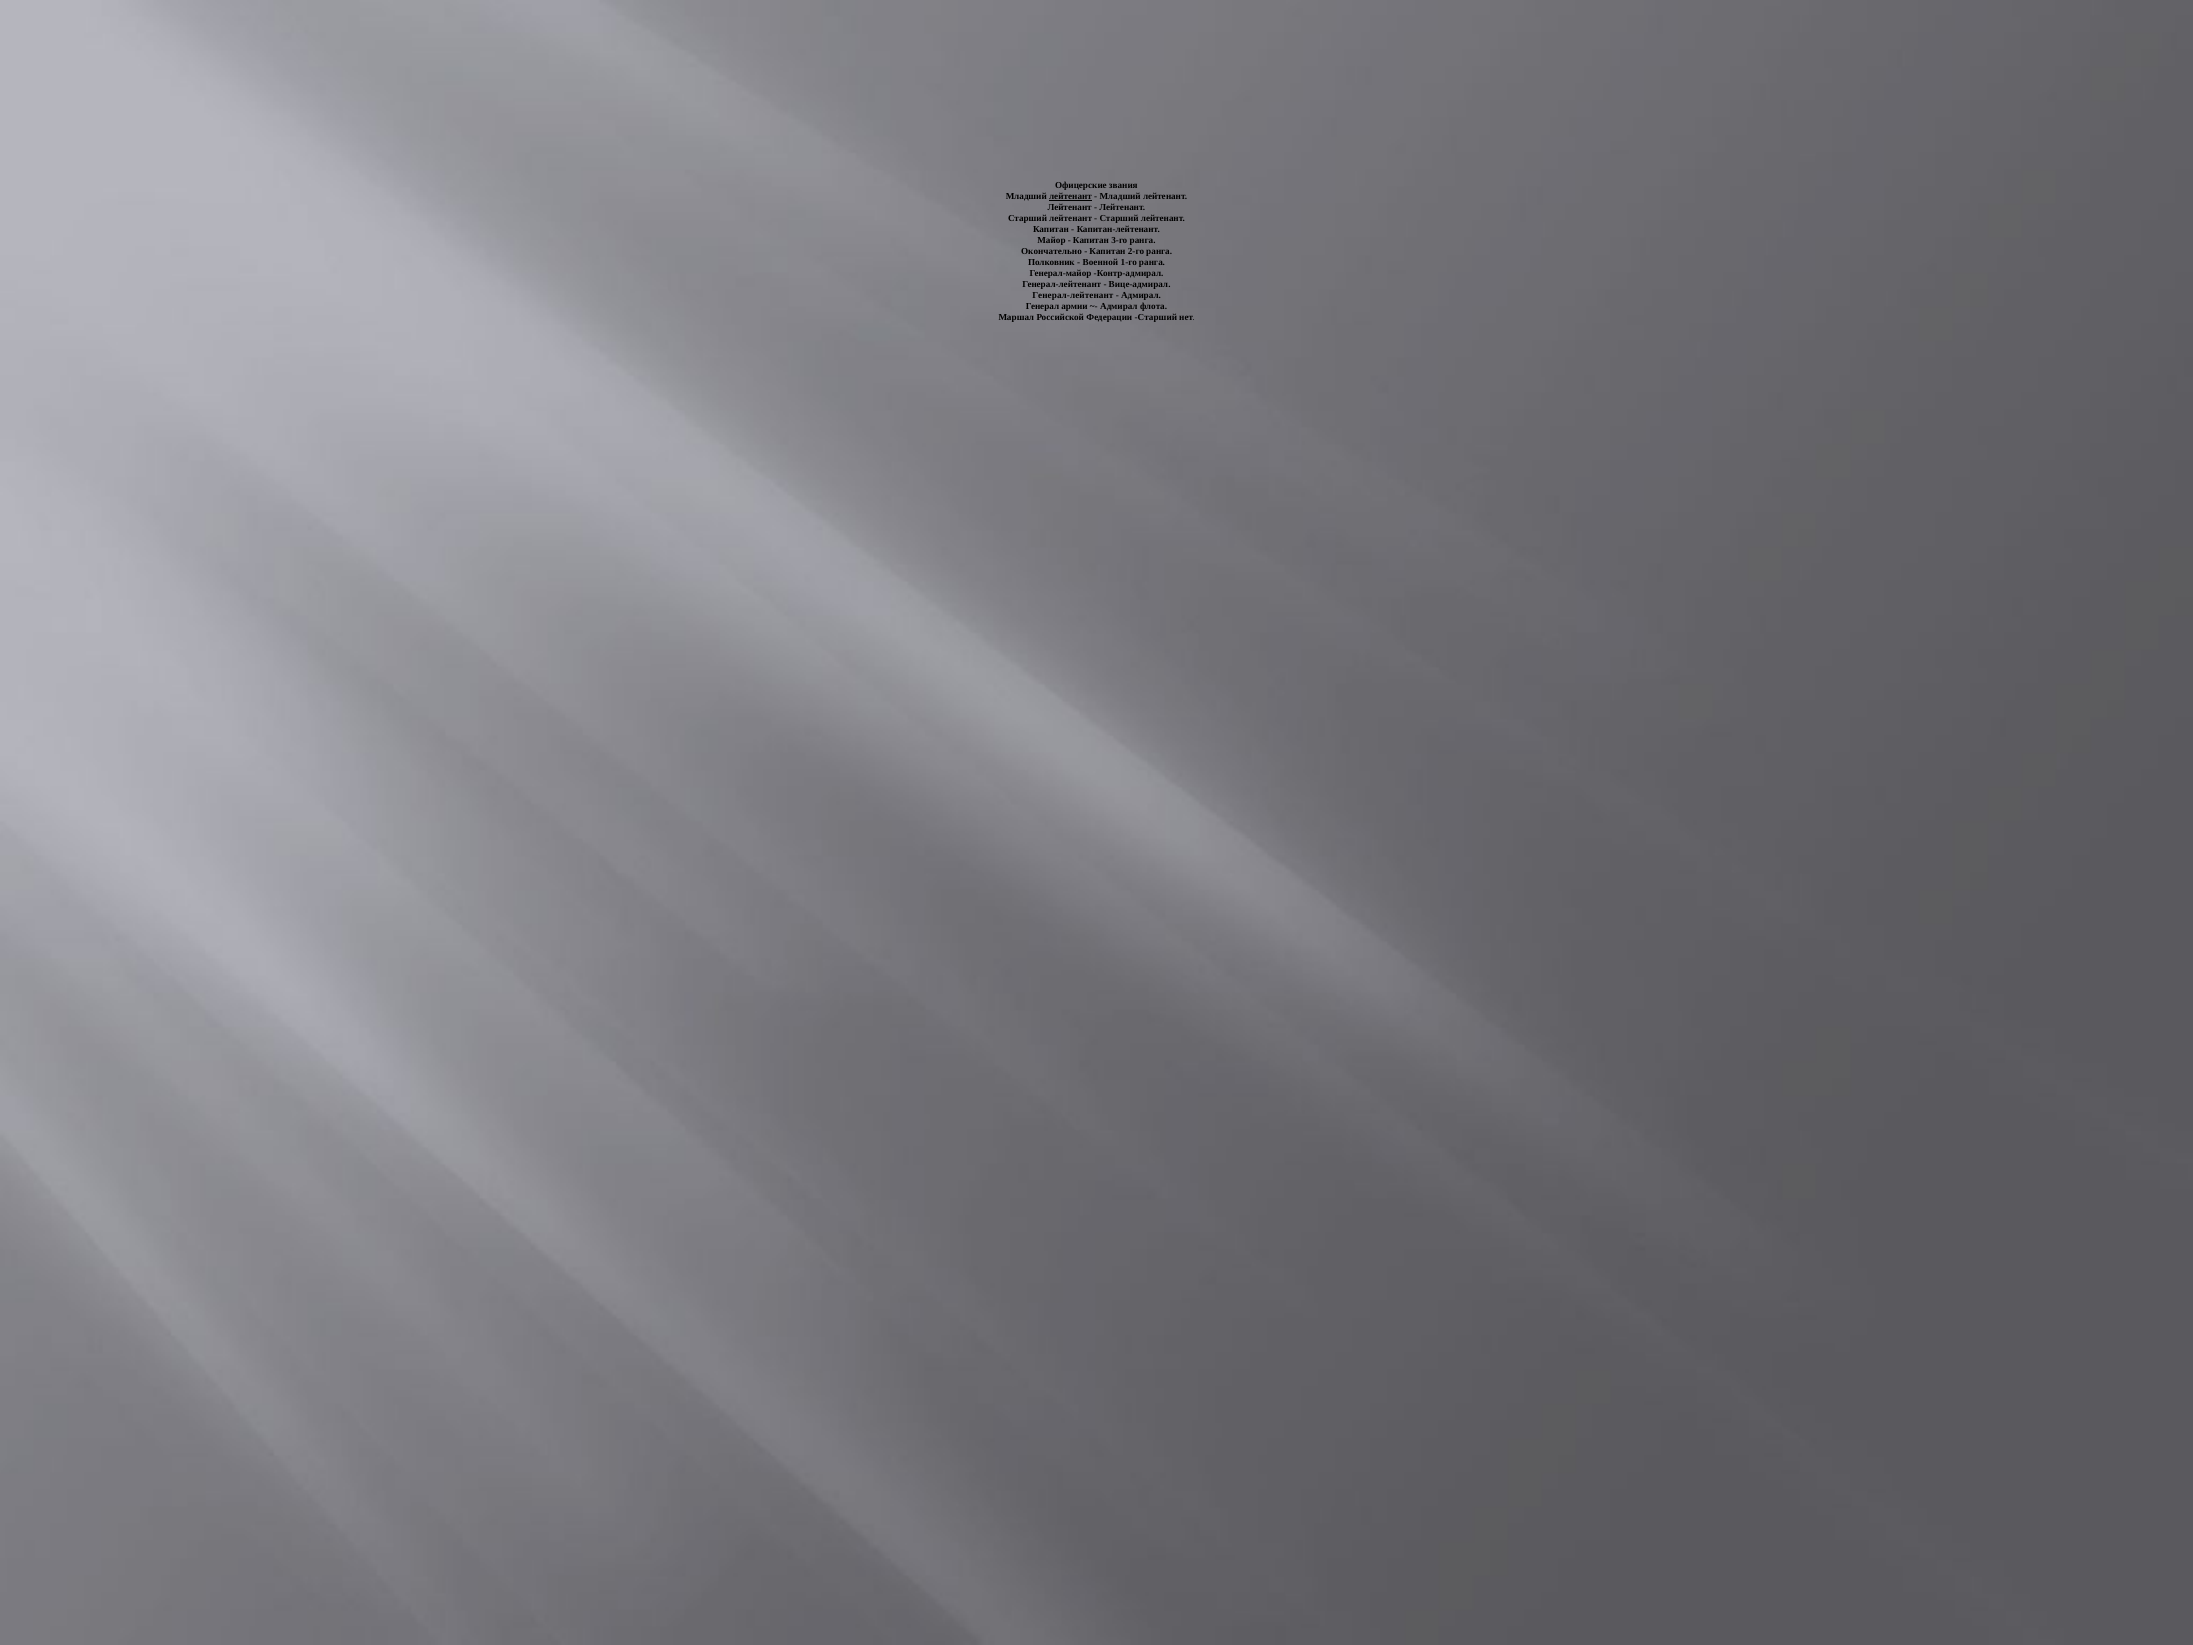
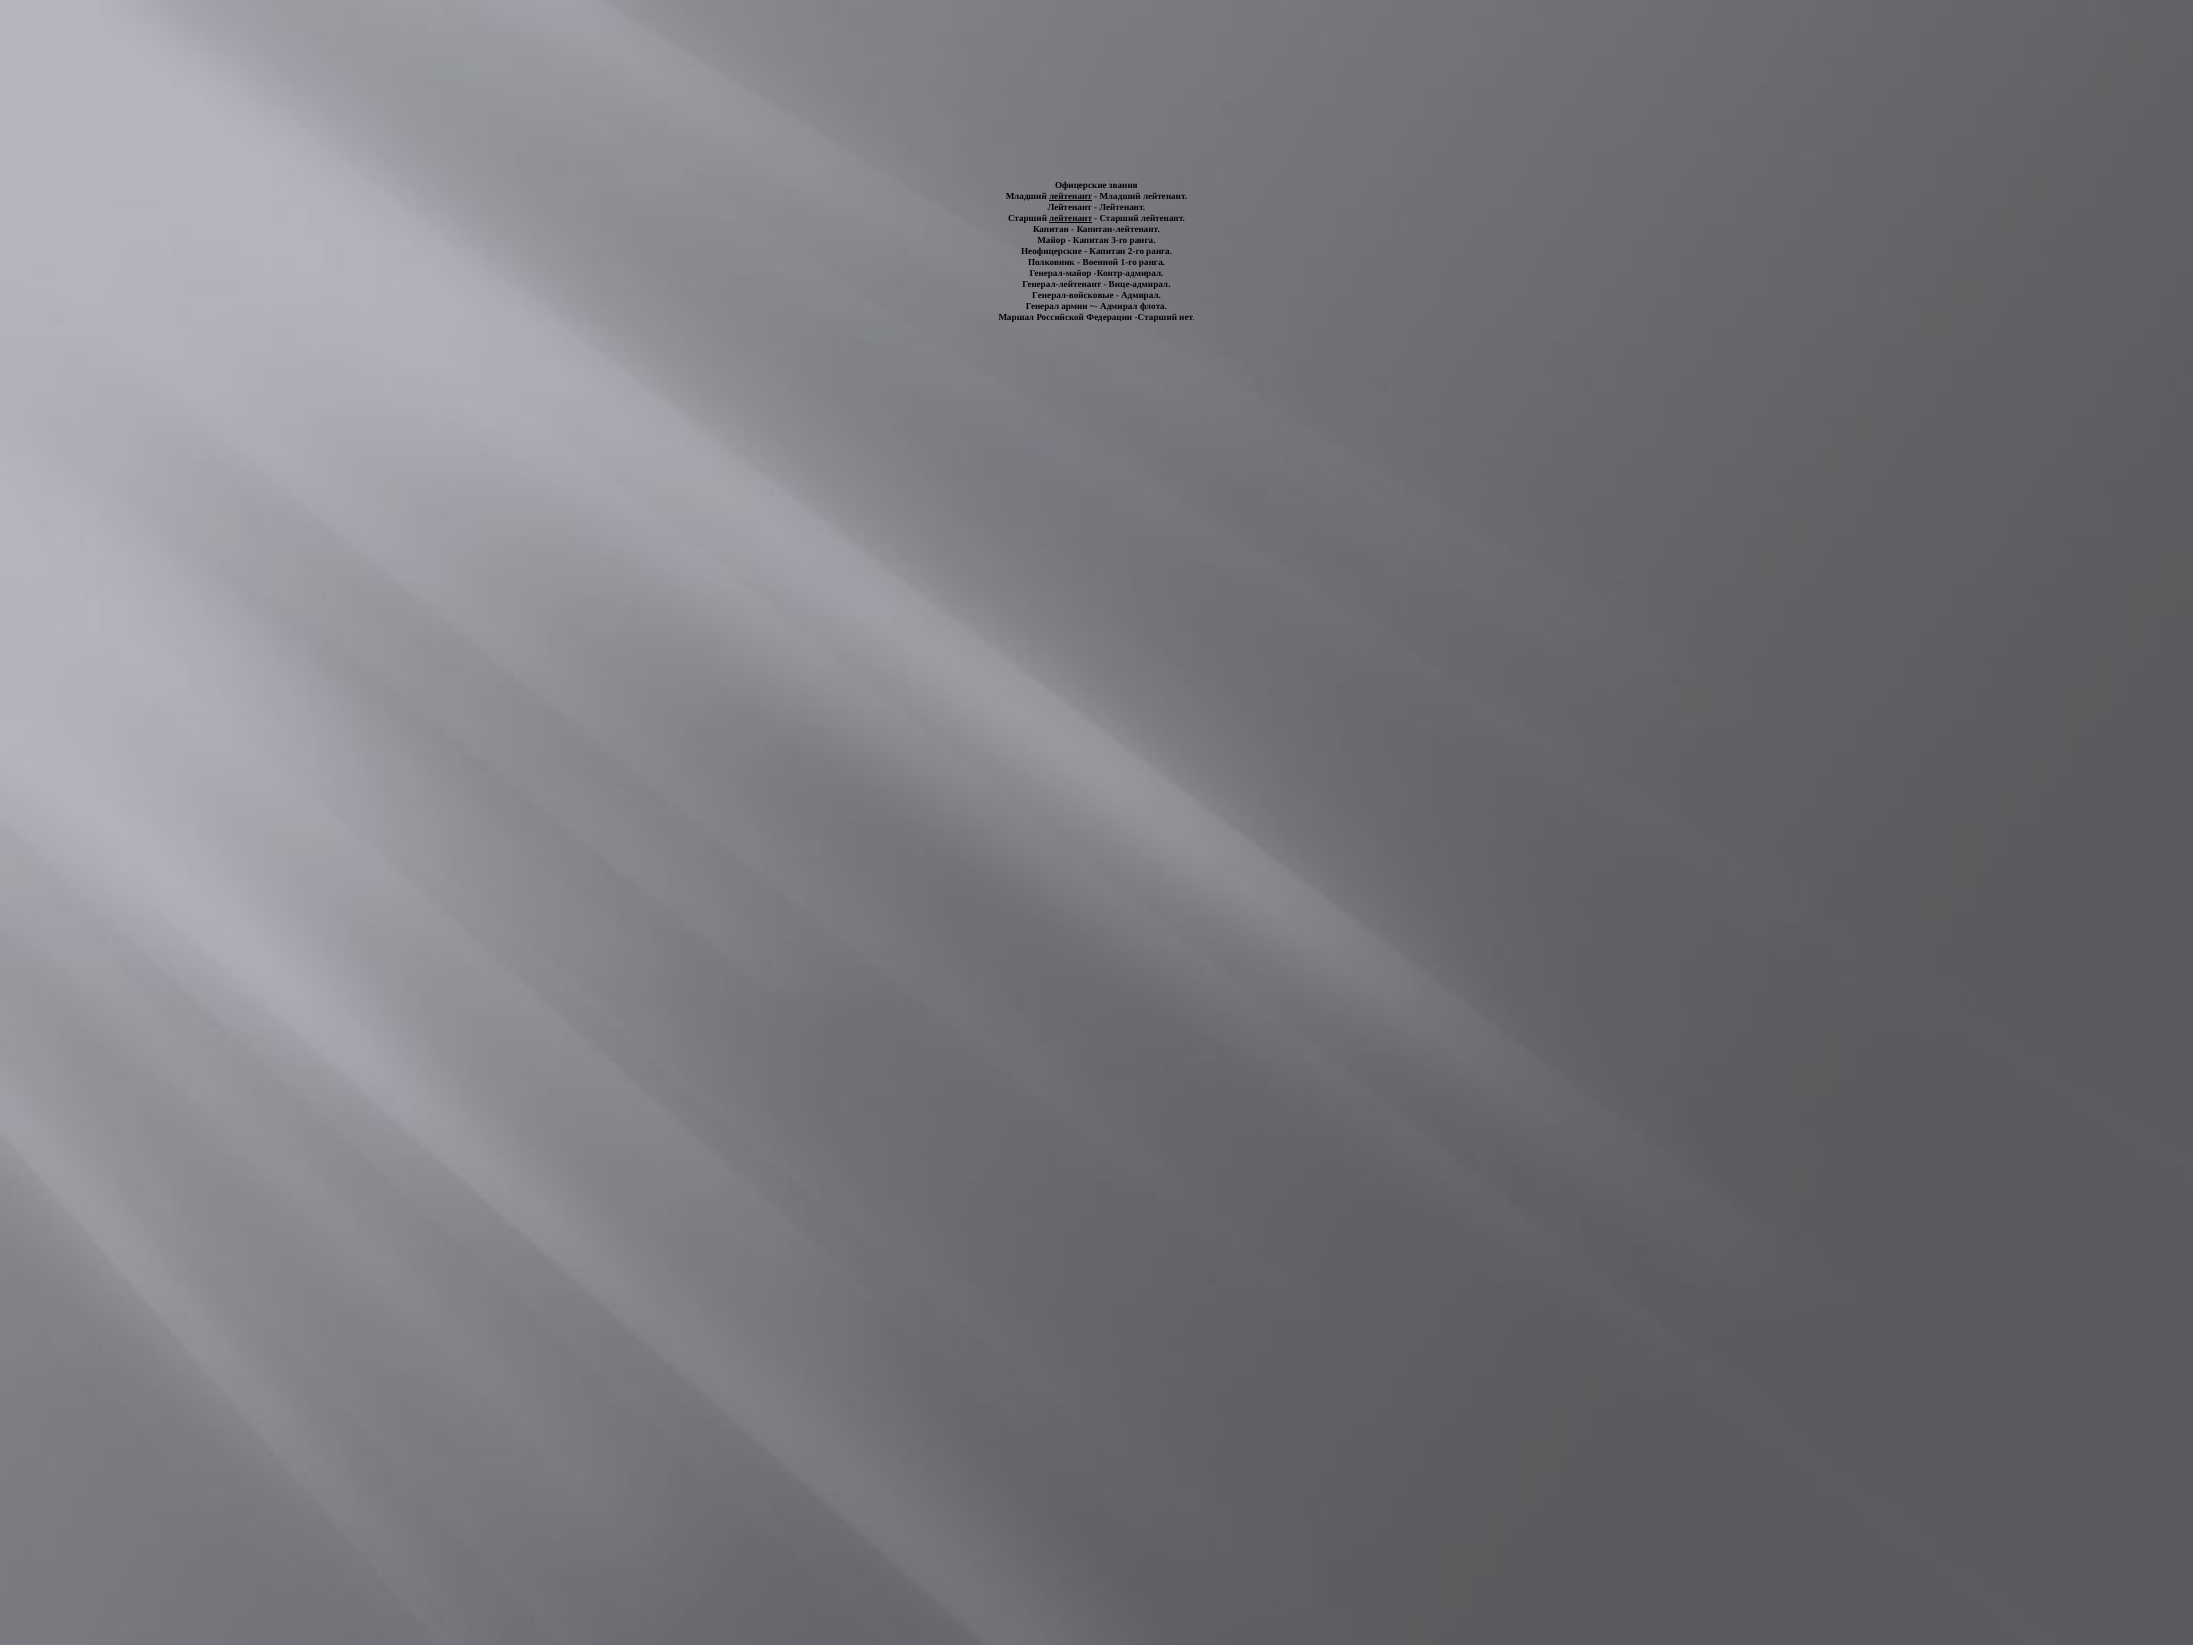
лейтенант underline: none -> present (1071, 218)
Окончательно: Окончательно -> Неофицерские (1051, 251)
Генерал-лейтенант: Генерал-лейтенант -> Генерал-войсковые (1073, 295)
